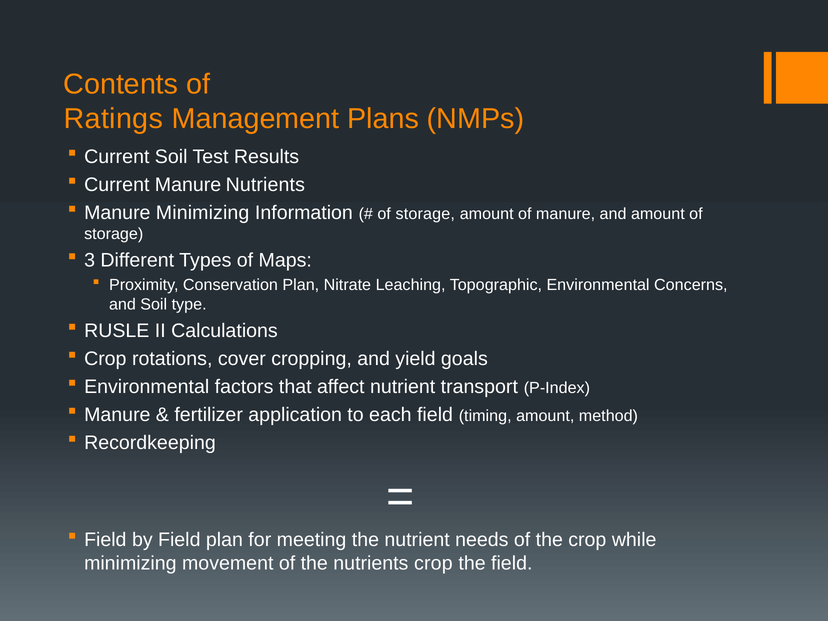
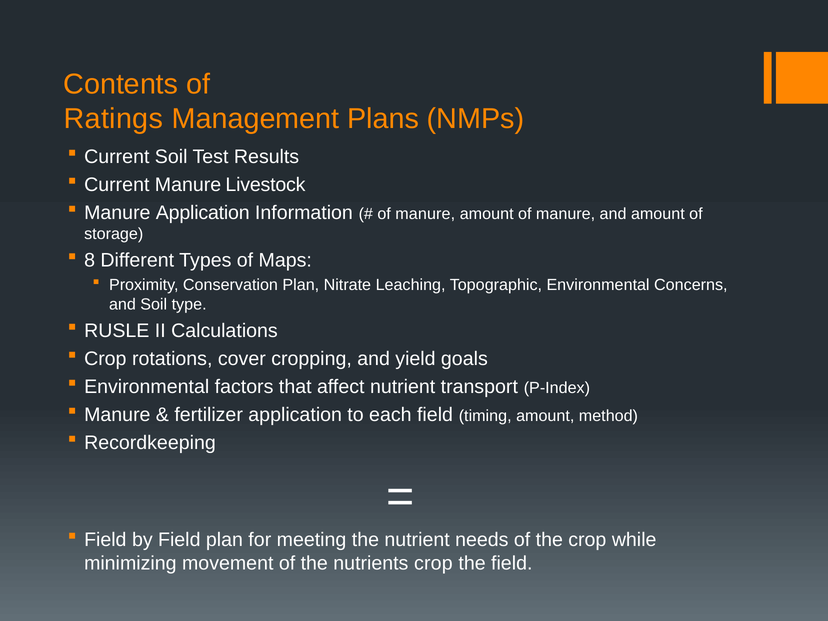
Manure Nutrients: Nutrients -> Livestock (265, 185)
Manure Minimizing: Minimizing -> Application (203, 213)
storage: storage -> manure (425, 214)
3: 3 -> 8 (90, 260)
